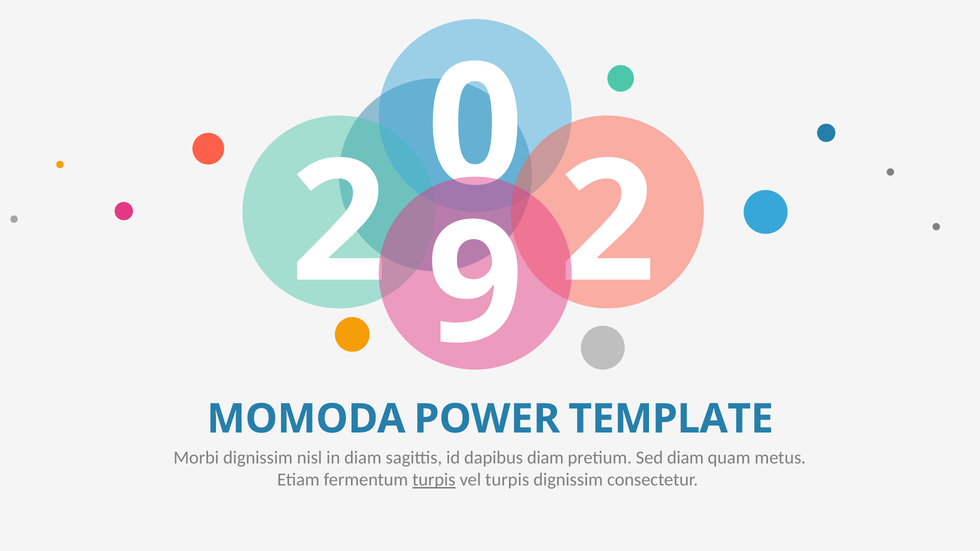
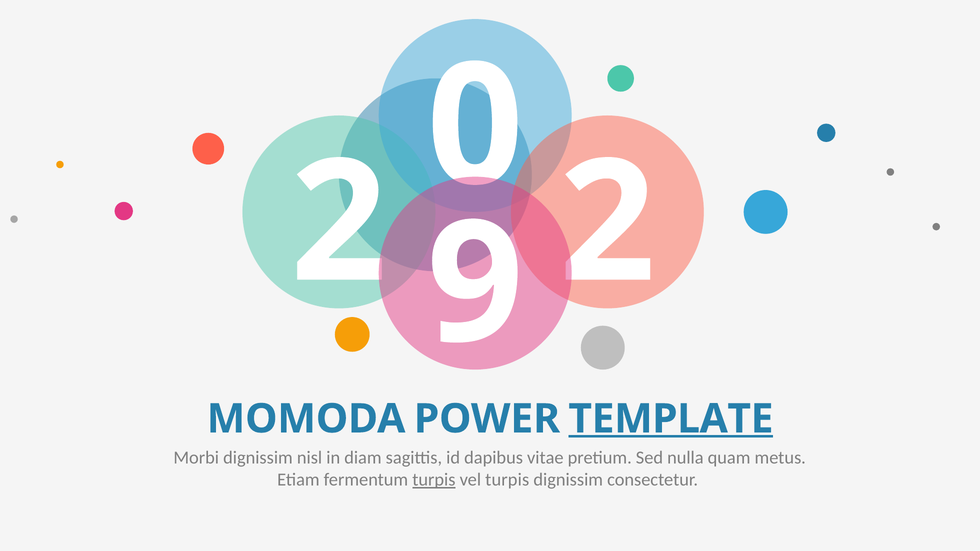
TEMPLATE underline: none -> present (671, 419)
dapibus diam: diam -> vitae (545, 458)
Sed diam: diam -> nulla (685, 458)
